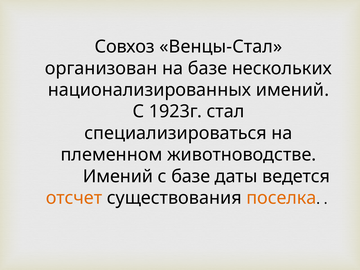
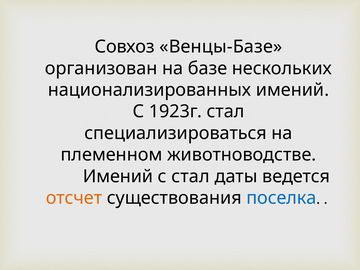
Венцы-Стал: Венцы-Стал -> Венцы-Базе (221, 47)
с базе: базе -> стал (191, 176)
поселка colour: orange -> blue (281, 198)
